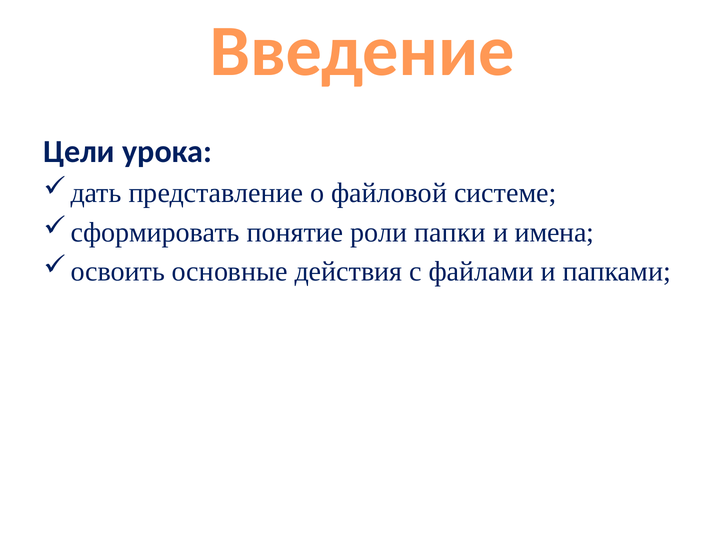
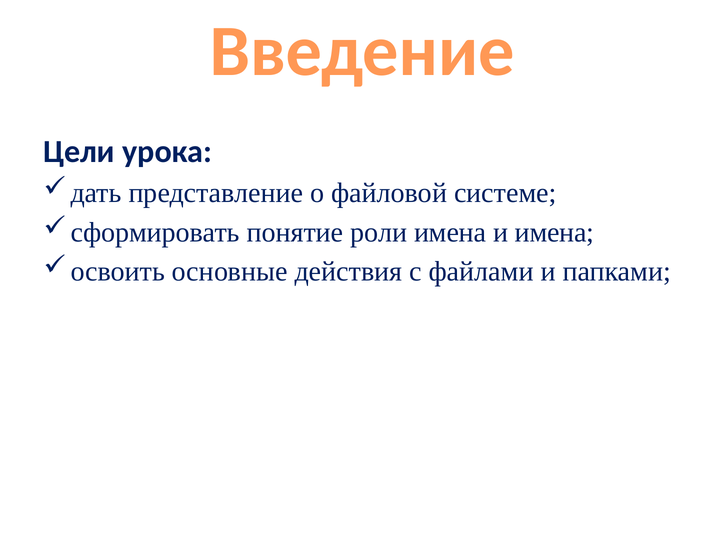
роли папки: папки -> имена (450, 232)
